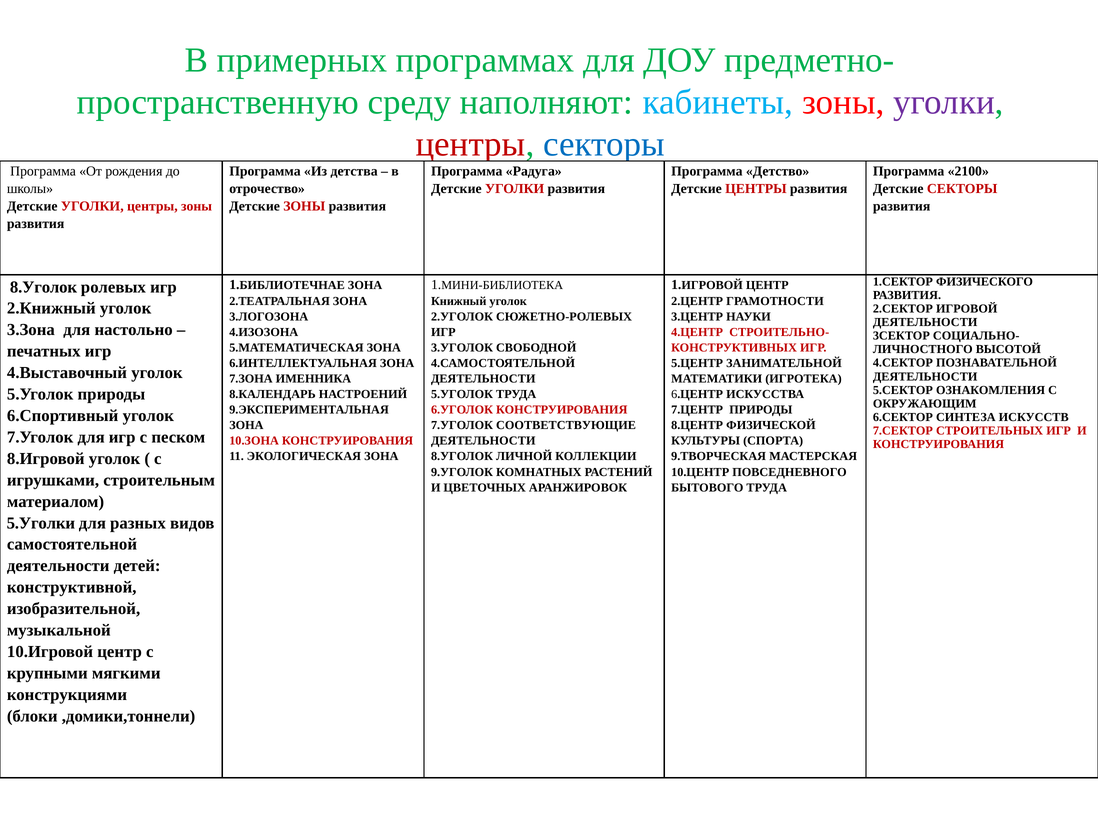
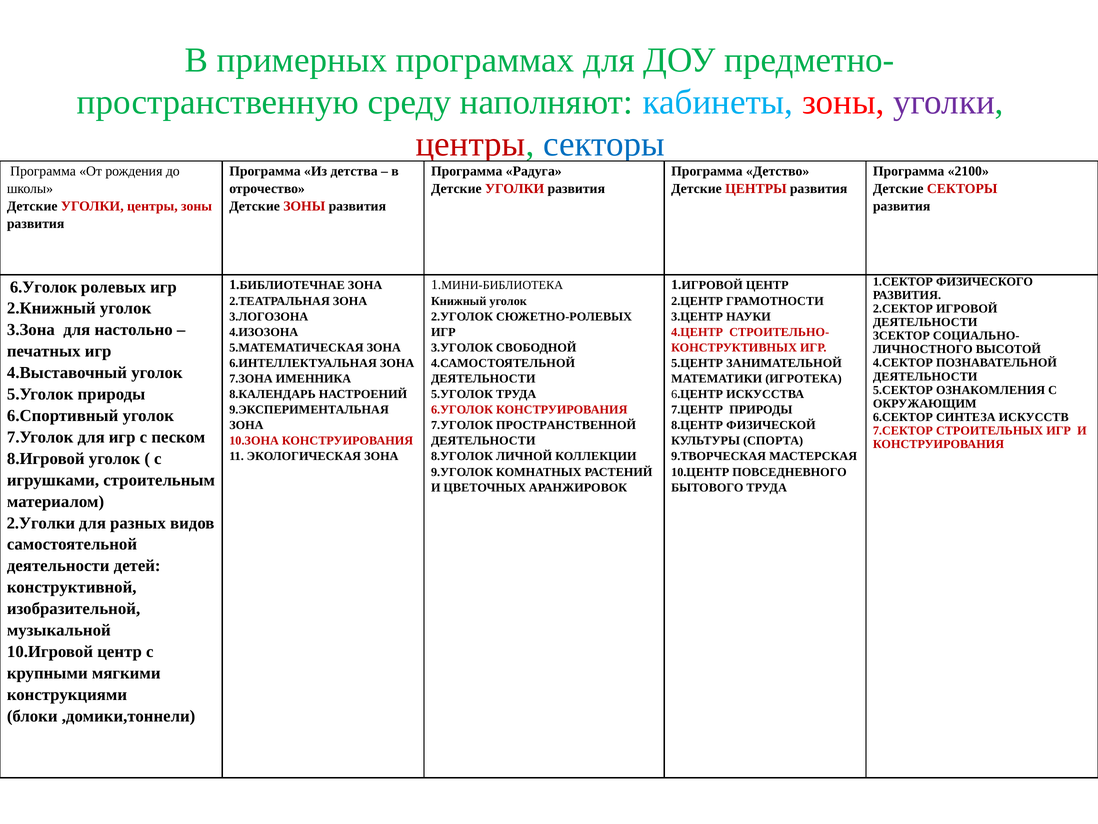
8.Уголок: 8.Уголок -> 6.Уголок (44, 287)
СООТВЕТСТВУЮЩИЕ: СООТВЕТСТВУЮЩИЕ -> ПРОСТРАНСТВЕННОЙ (566, 425)
5.Уголки: 5.Уголки -> 2.Уголки (41, 523)
